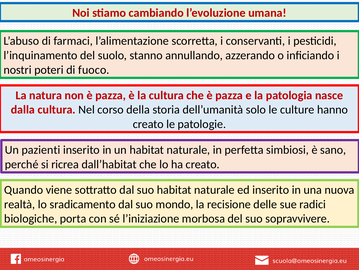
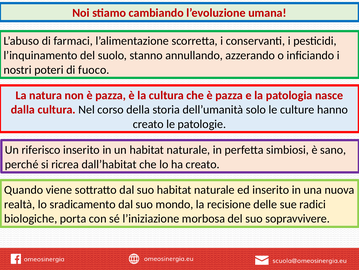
pazienti: pazienti -> riferisco (41, 149)
